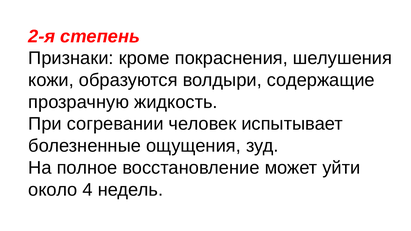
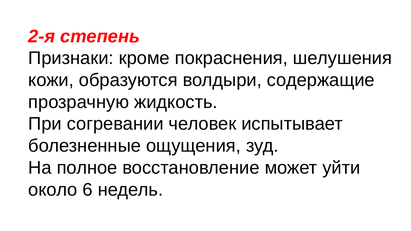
4: 4 -> 6 (88, 190)
